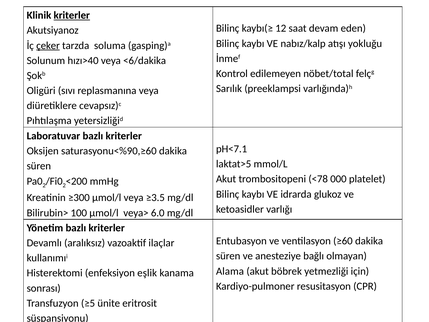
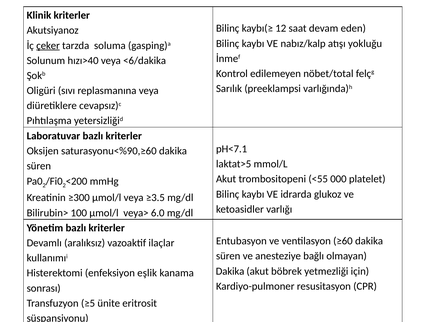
kriterler underline: present -> none (72, 15)
<78: <78 -> <55 (318, 179)
Alama: Alama -> Dakika (230, 271)
